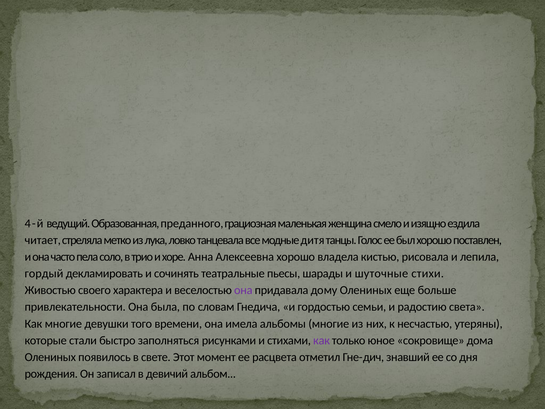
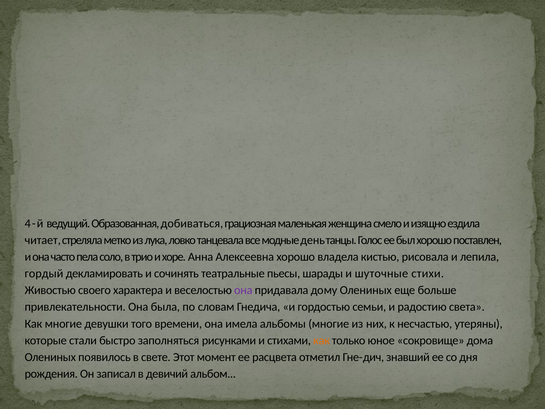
преданного: преданного -> добиваться (192, 223)
дитя: дитя -> день (313, 240)
как colour: purple -> orange (322, 340)
